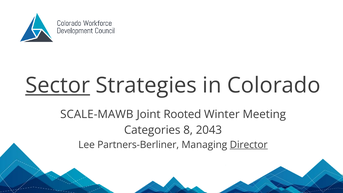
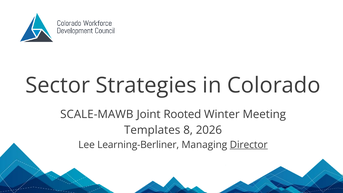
Sector underline: present -> none (58, 85)
Categories: Categories -> Templates (152, 130)
2043: 2043 -> 2026 (209, 130)
Partners-Berliner: Partners-Berliner -> Learning-Berliner (138, 145)
